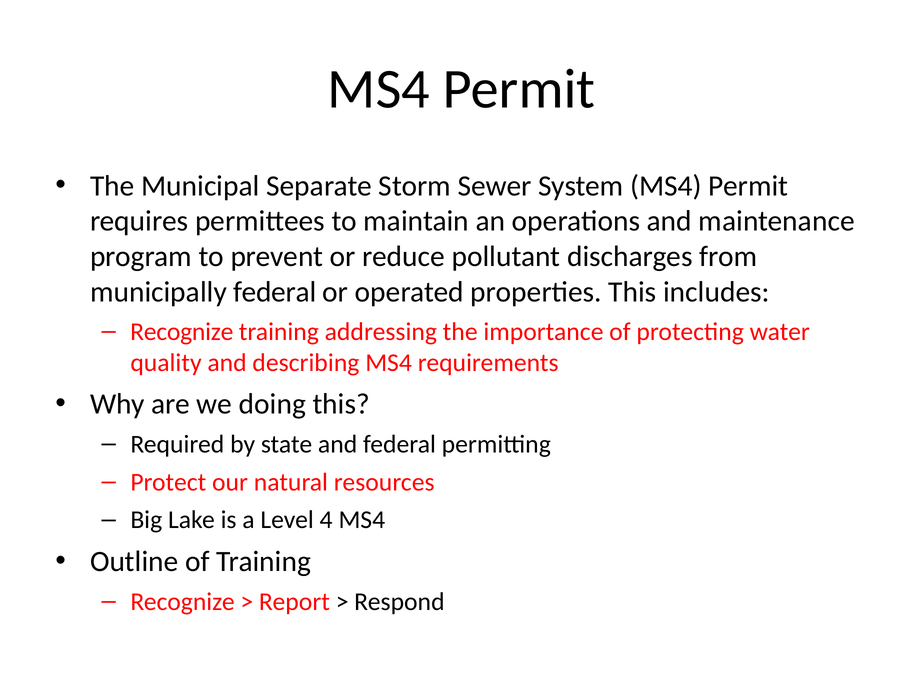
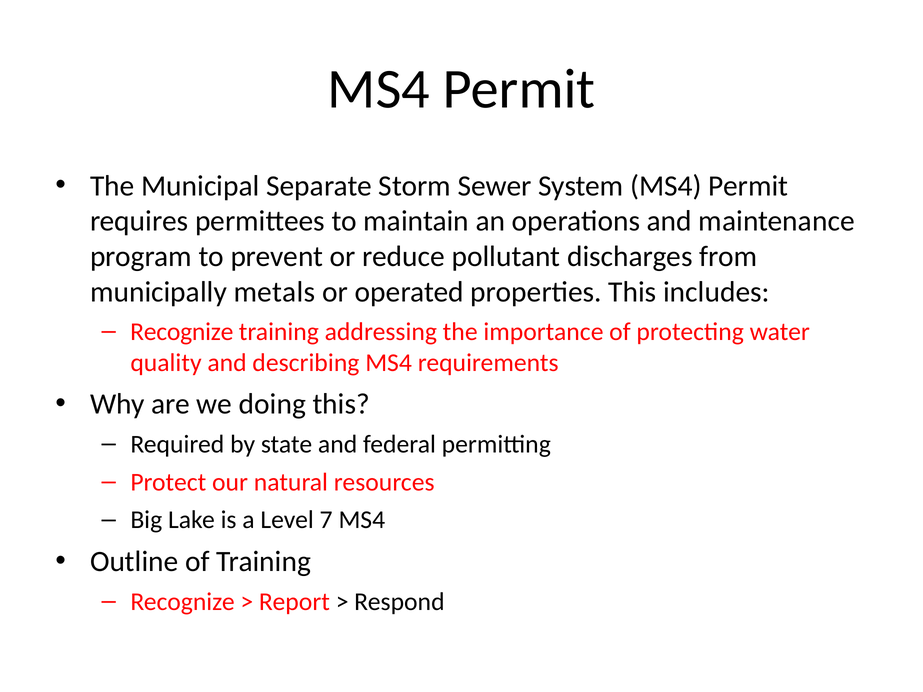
municipally federal: federal -> metals (274, 292)
4: 4 -> 7 (326, 520)
